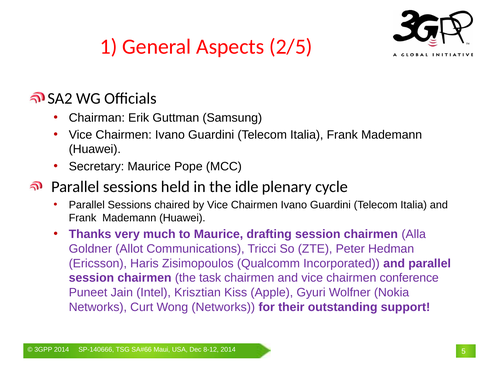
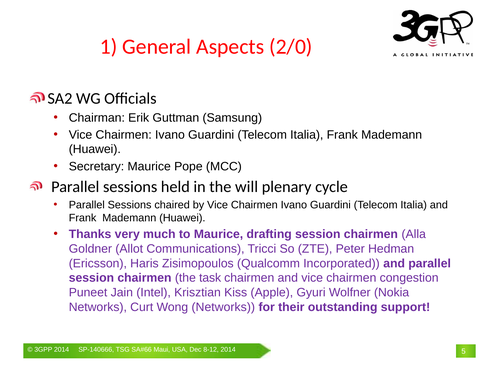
2/5: 2/5 -> 2/0 (291, 47)
idle: idle -> will (247, 187)
conference: conference -> congestion (409, 278)
